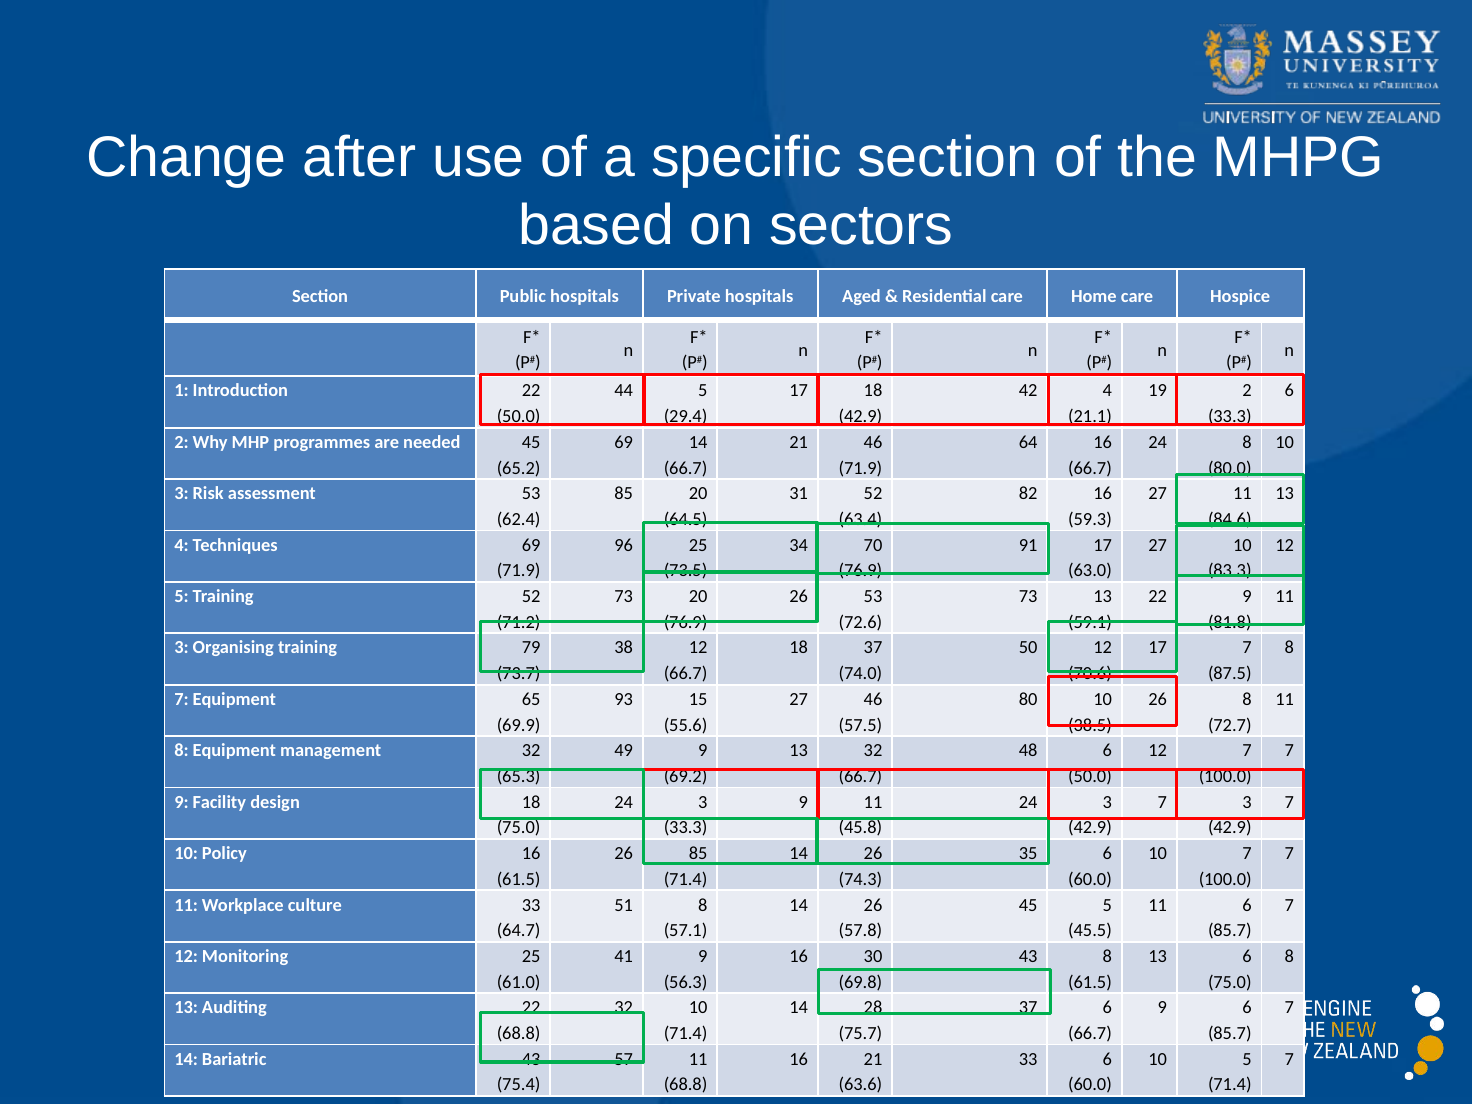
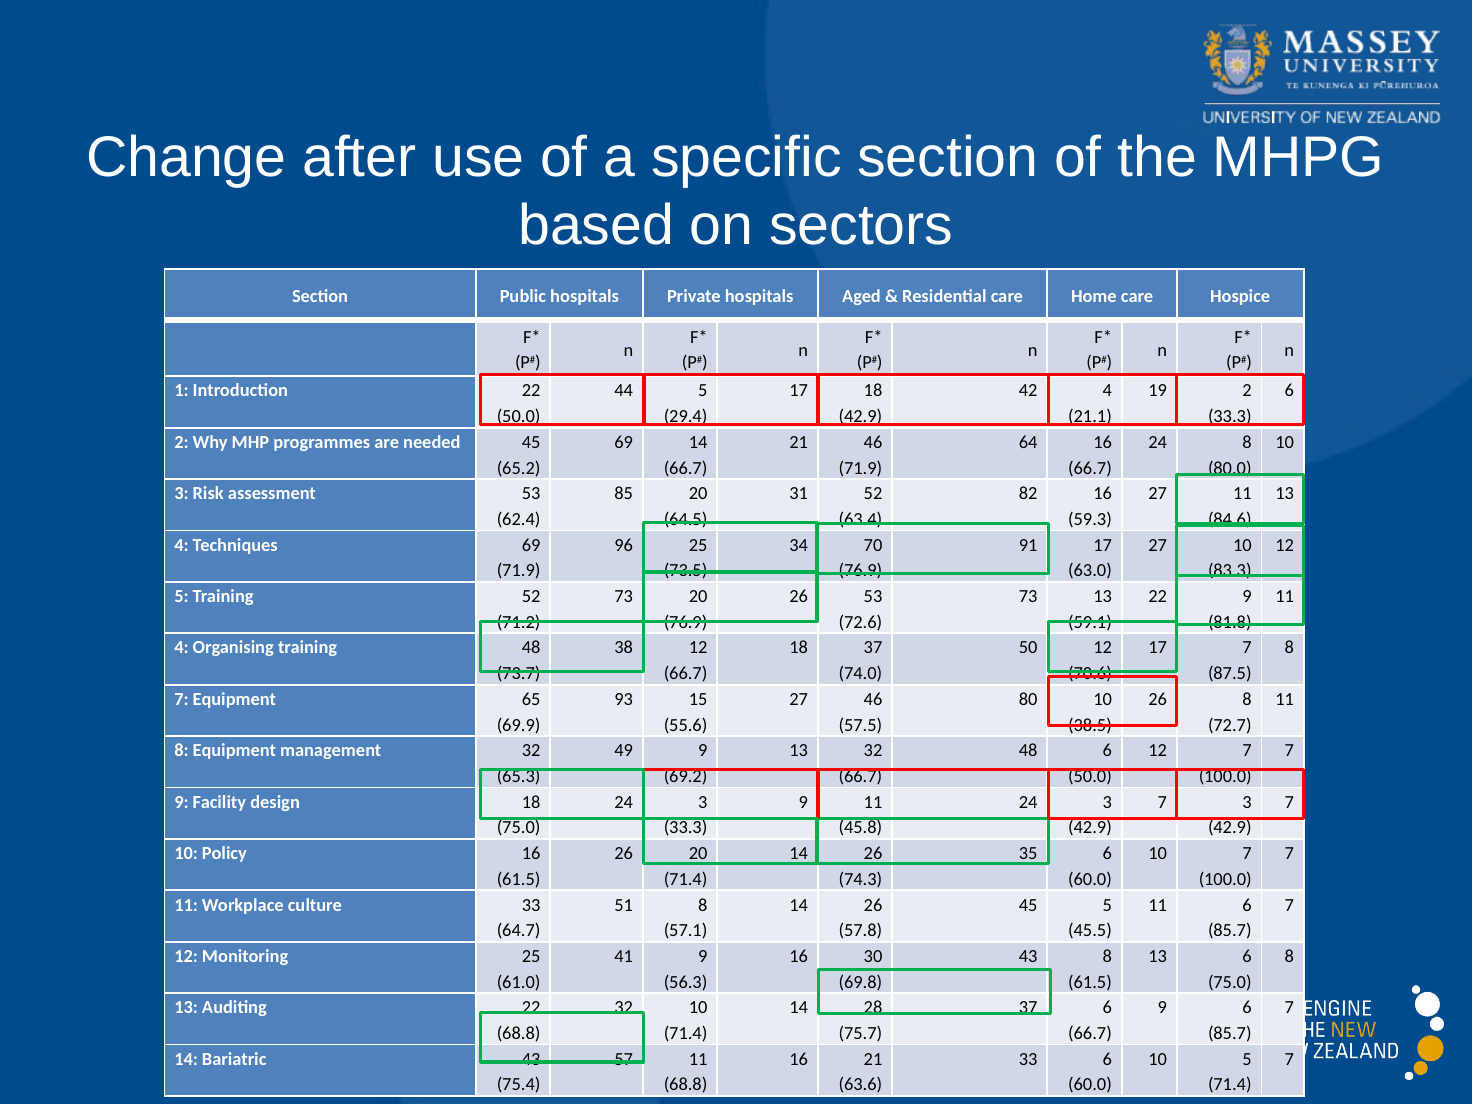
3: 3 -> 4 (181, 648)
training 79: 79 -> 48 (531, 648)
26 85: 85 -> 20 (698, 854)
